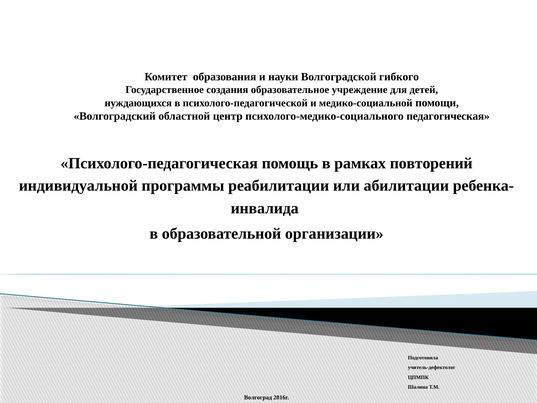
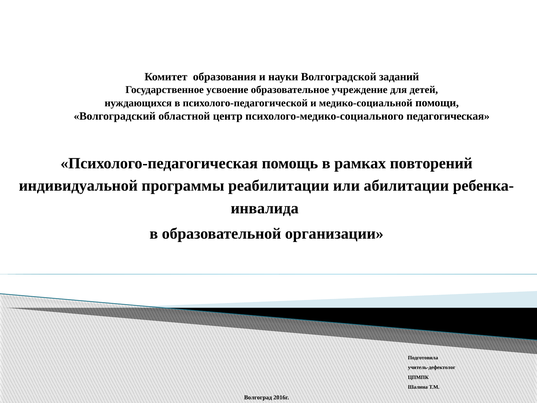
гибкого: гибкого -> заданий (399, 77)
создания: создания -> усвоение (227, 90)
